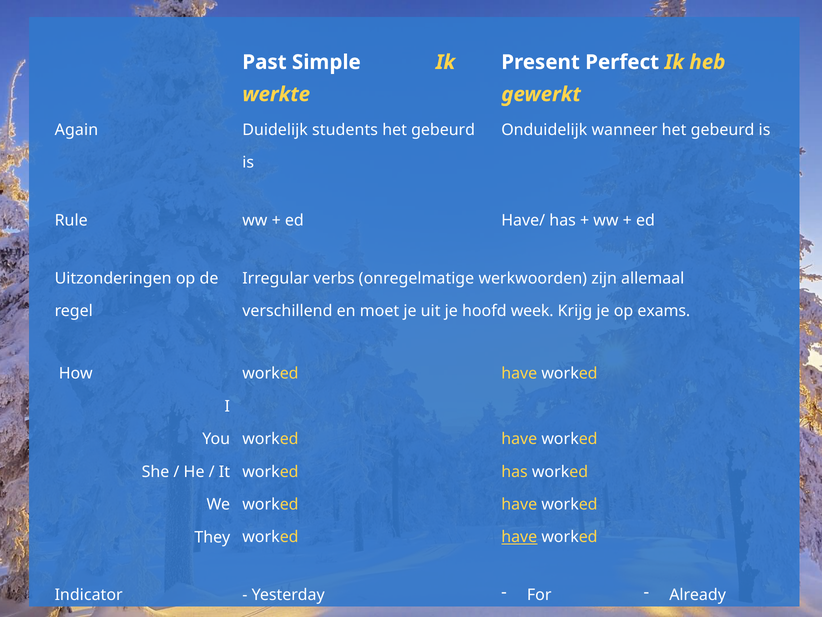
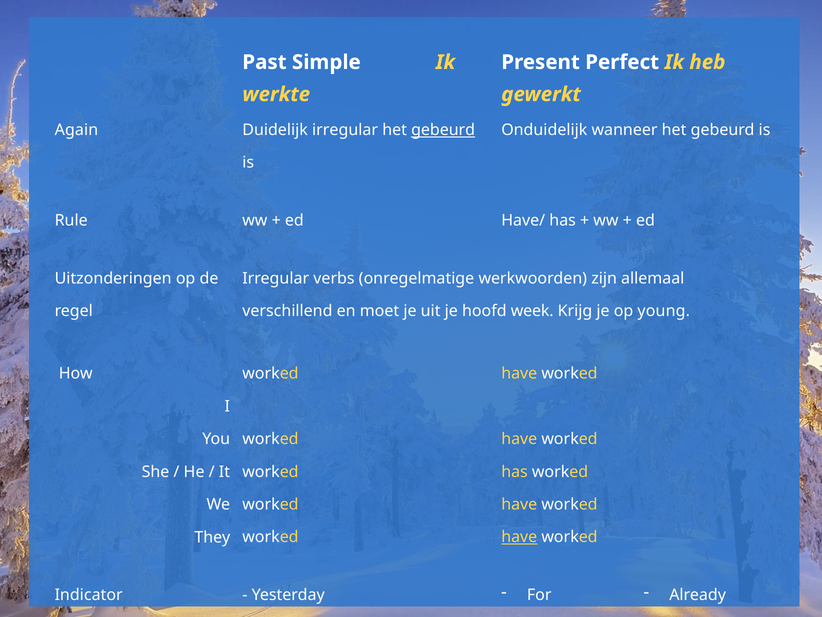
Duidelijk students: students -> irregular (345, 130)
gebeurd underline: none -> present (443, 130)
op exams: exams -> young (664, 311)
